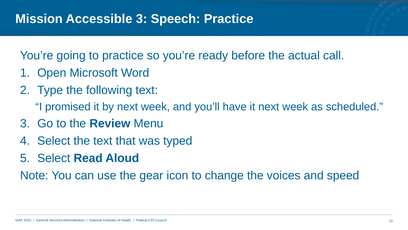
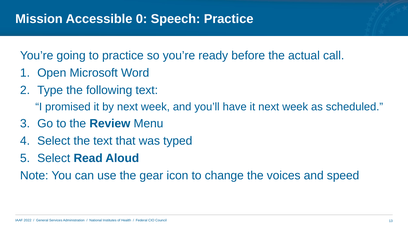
Accessible 3: 3 -> 0 (142, 19)
